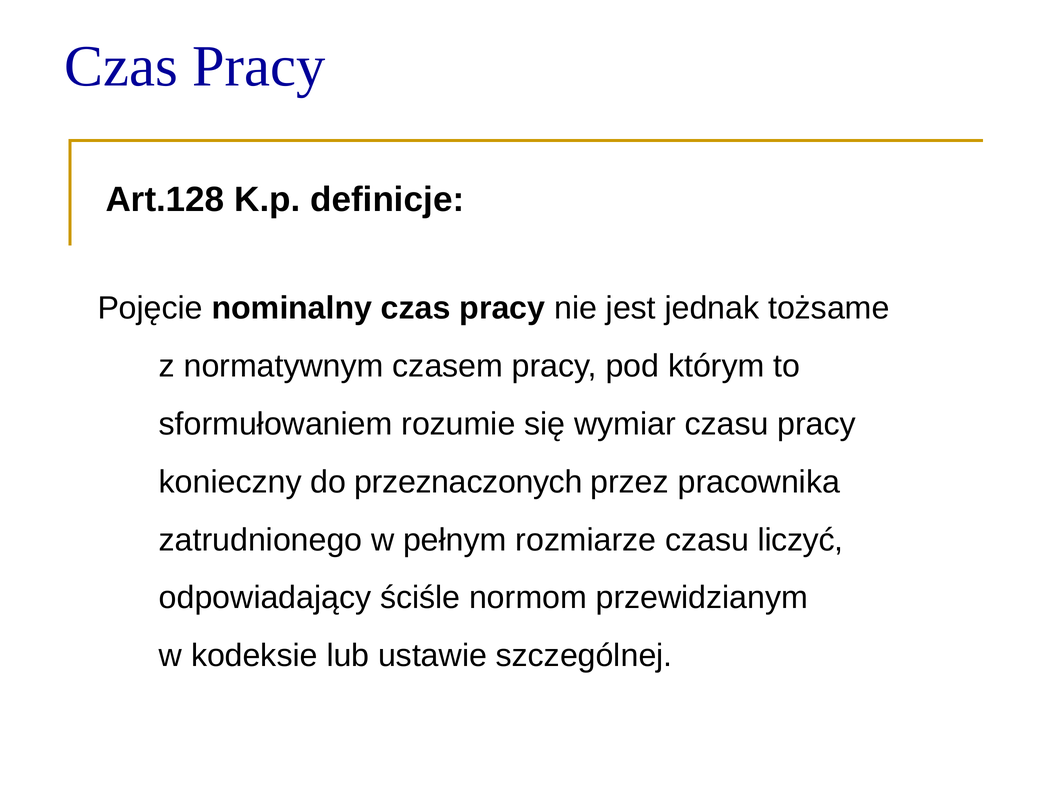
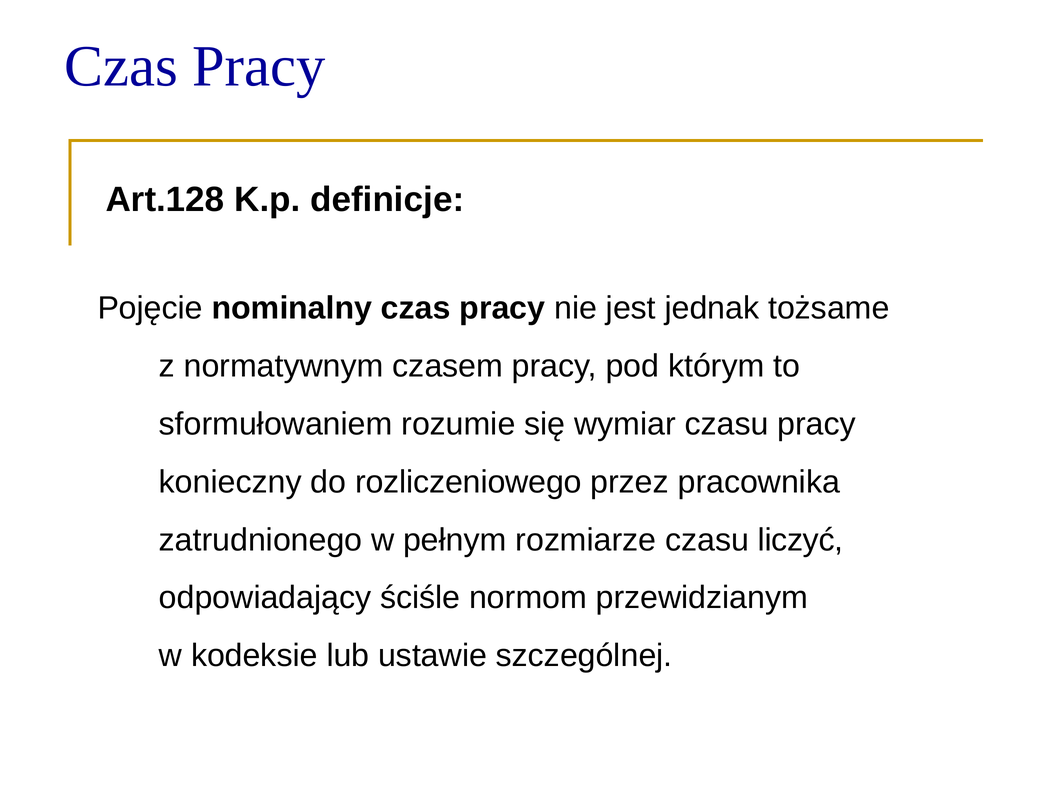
przeznaczonych: przeznaczonych -> rozliczeniowego (468, 482)
